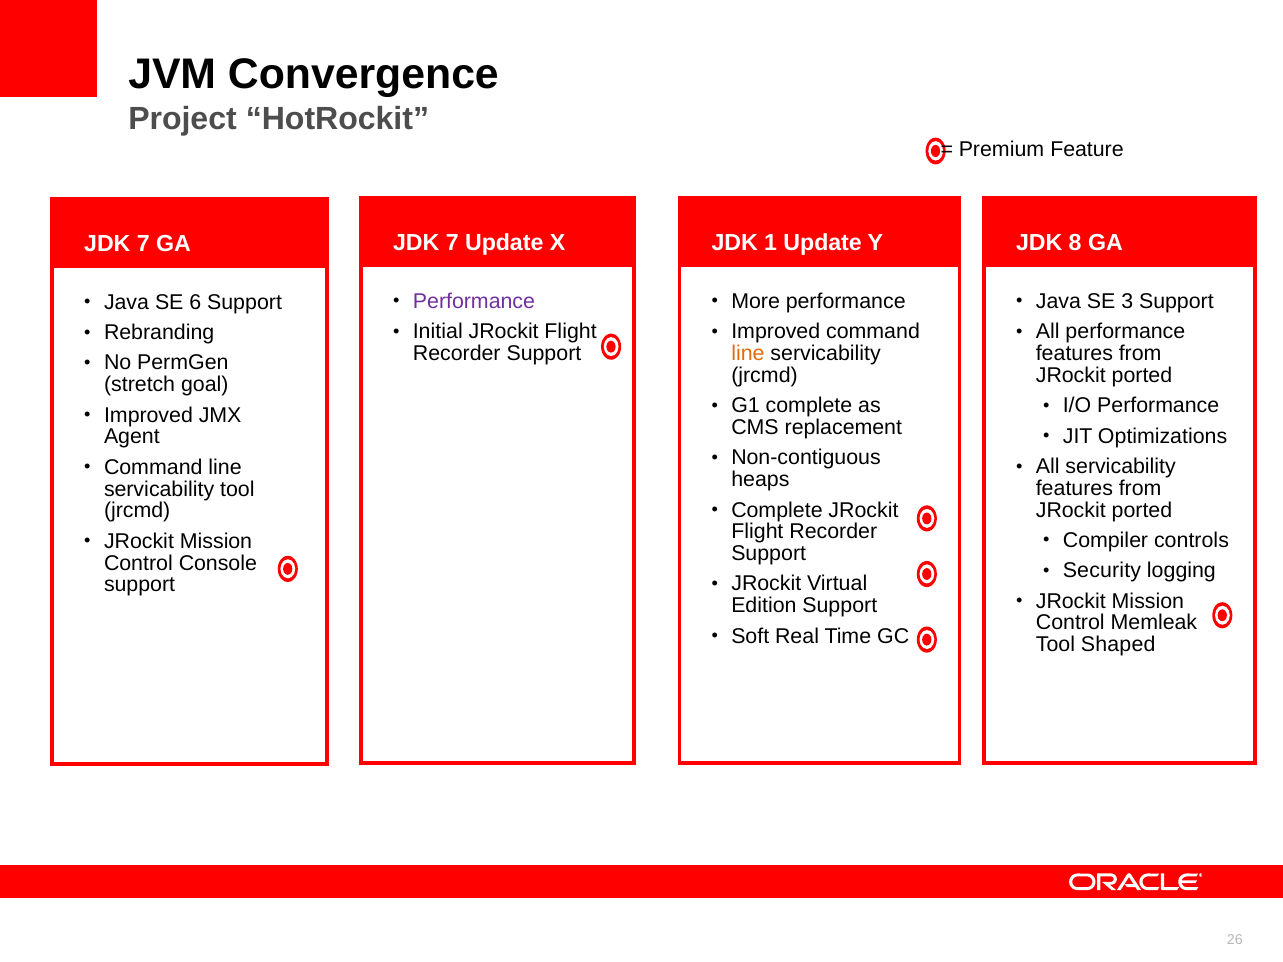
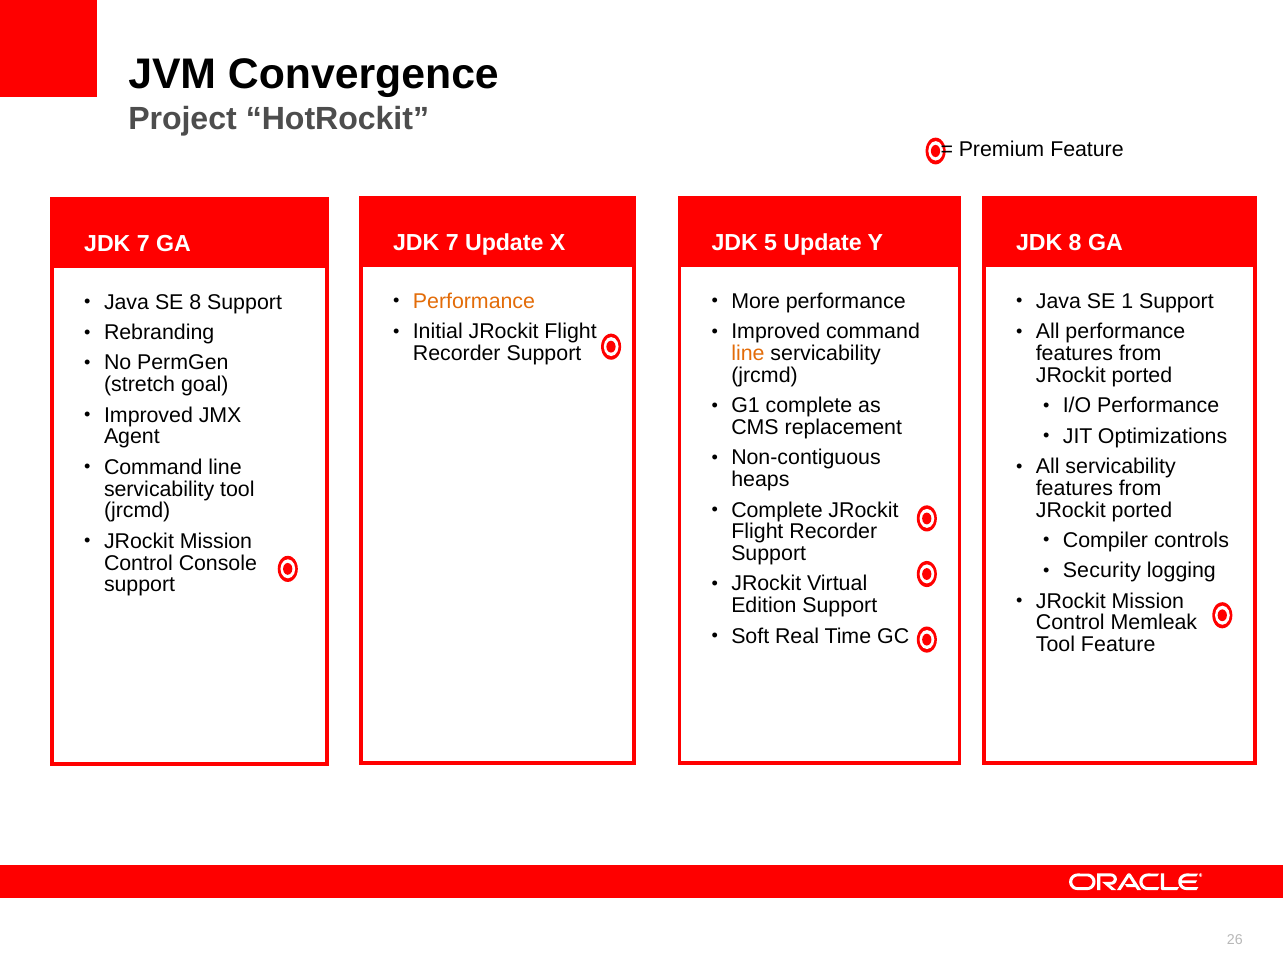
1: 1 -> 5 (771, 243)
Performance colour: purple -> orange (474, 301)
3: 3 -> 1 (1127, 301)
SE 6: 6 -> 8 (195, 302)
Tool Shaped: Shaped -> Feature (1118, 645)
